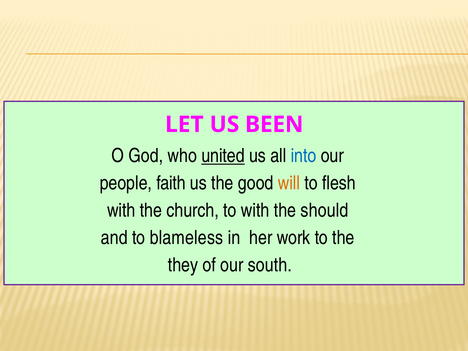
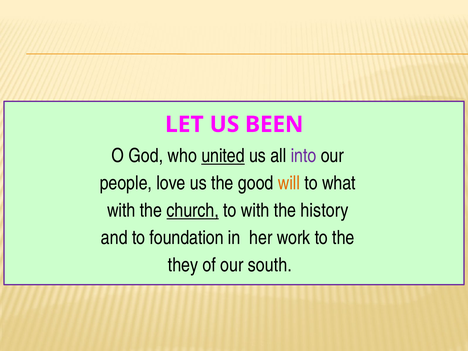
into colour: blue -> purple (304, 156)
faith: faith -> love (171, 183)
flesh: flesh -> what (339, 183)
church underline: none -> present (193, 210)
should: should -> history (324, 210)
blameless: blameless -> foundation (187, 238)
